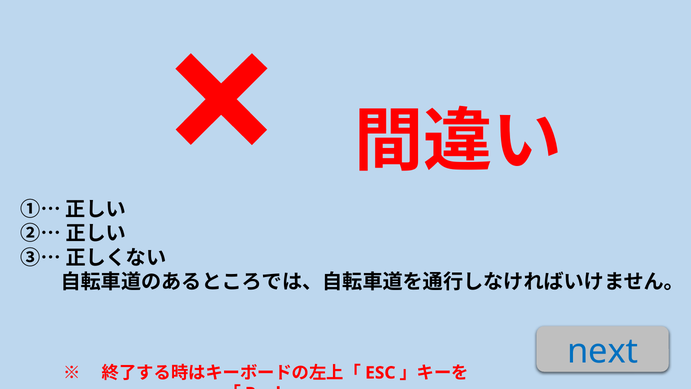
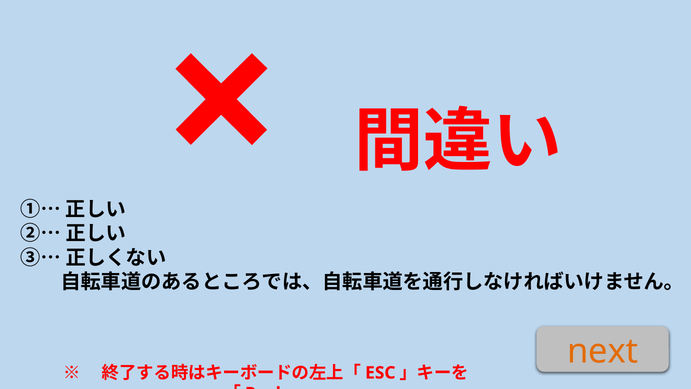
next colour: blue -> orange (603, 351)
